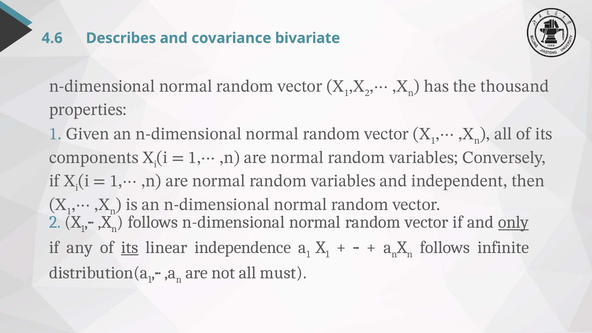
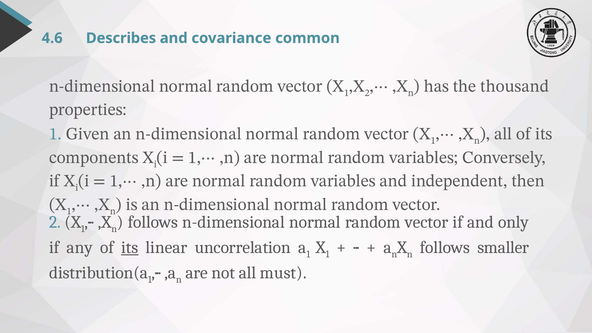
bivariate: bivariate -> common (307, 38)
only underline: present -> none (514, 222)
independence: independence -> uncorrelation (243, 248)
infinite: infinite -> smaller (503, 248)
